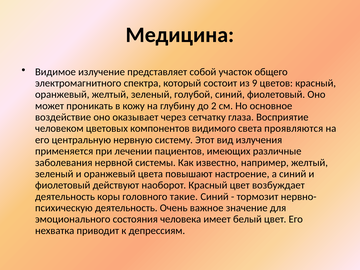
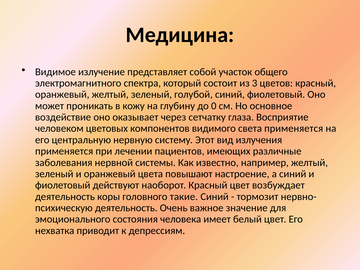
9: 9 -> 3 (255, 83)
2: 2 -> 0 (214, 106)
света проявляются: проявляются -> применяется (294, 129)
